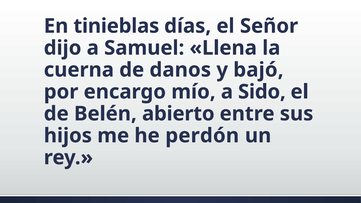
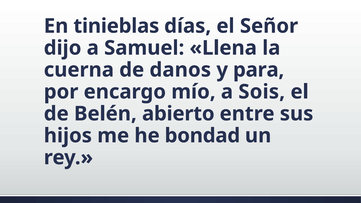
bajó: bajó -> para (259, 70)
Sido: Sido -> Sois (262, 92)
perdón: perdón -> bondad (202, 136)
